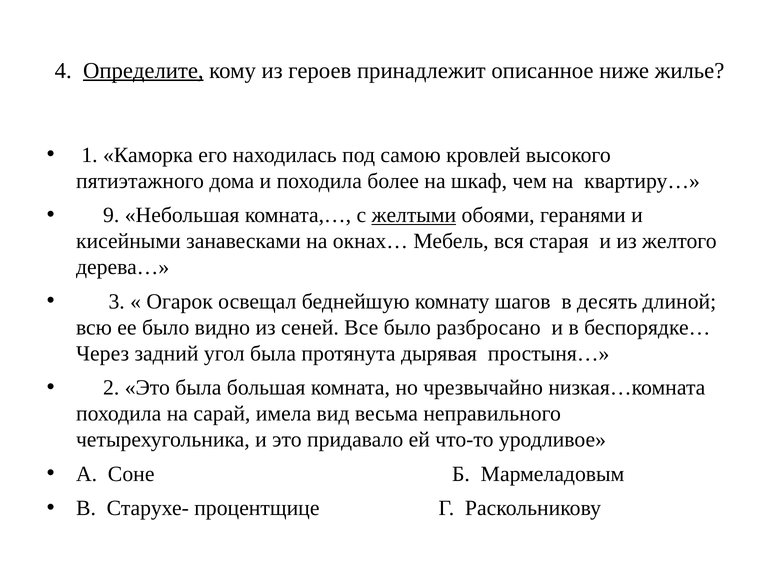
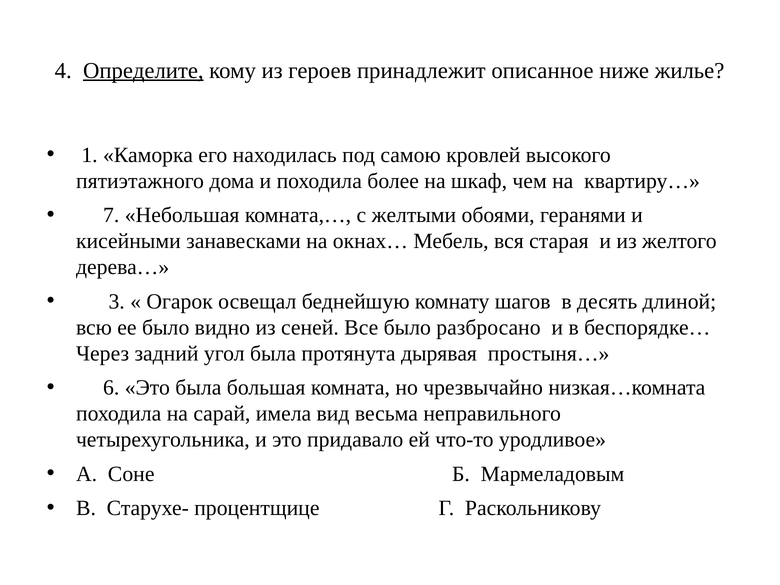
9: 9 -> 7 (111, 215)
желтыми underline: present -> none (414, 215)
2: 2 -> 6 (111, 388)
